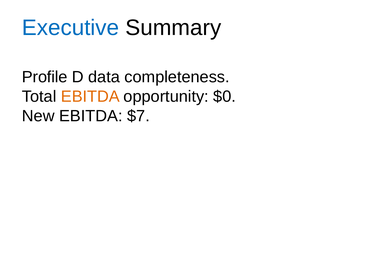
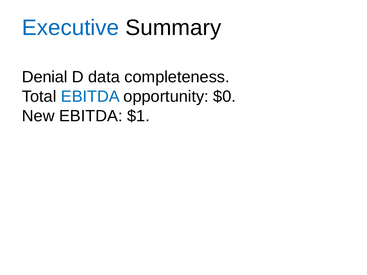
Profile: Profile -> Denial (45, 77)
EBITDA colour: orange -> blue (90, 97)
$7: $7 -> $1 (138, 116)
